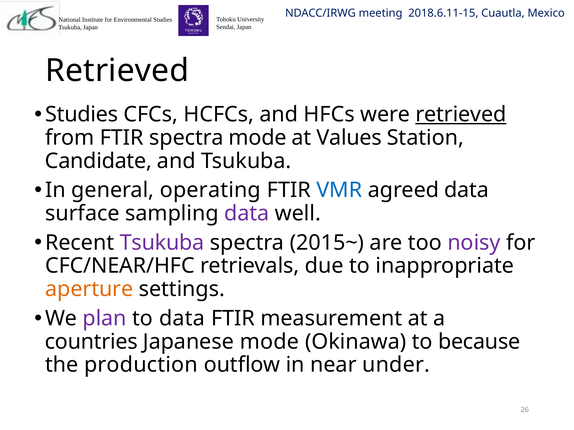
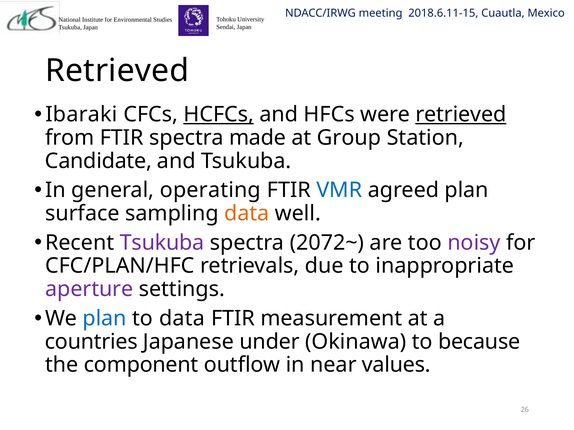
Studies: Studies -> Ibaraki (81, 115)
HCFCs underline: none -> present (219, 115)
spectra mode: mode -> made (258, 138)
Values: Values -> Group (349, 138)
agreed data: data -> plan (466, 190)
data colour: purple -> orange (247, 214)
2015~: 2015~ -> 2072~ (327, 243)
CFC/NEAR/HFC: CFC/NEAR/HFC -> CFC/PLAN/HFC (120, 266)
aperture colour: orange -> purple (89, 289)
plan colour: purple -> blue (105, 319)
Japanese mode: mode -> under (270, 342)
production: production -> component (141, 365)
under: under -> values (396, 365)
